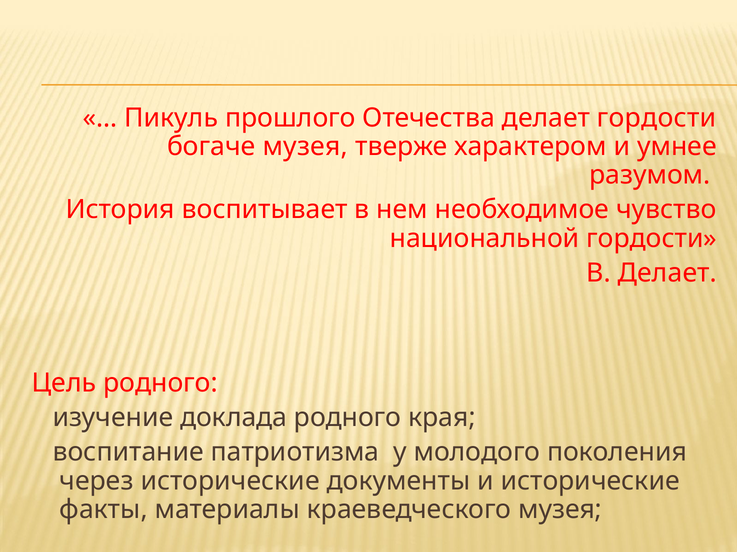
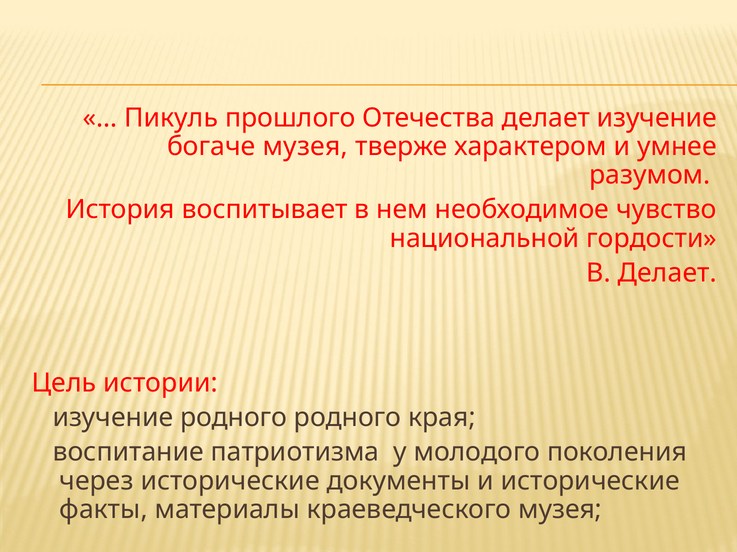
делает гордости: гордости -> изучение (657, 118)
Цель родного: родного -> истории (161, 384)
изучение доклада: доклада -> родного (234, 418)
